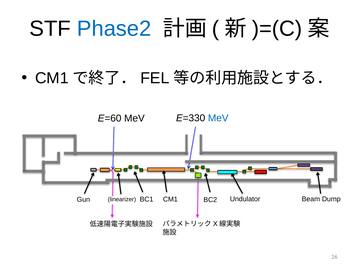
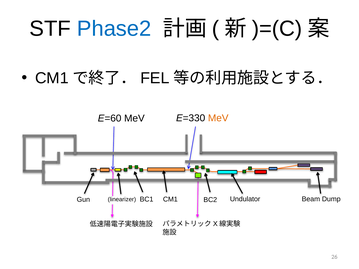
MeV colour: blue -> orange (218, 118)
